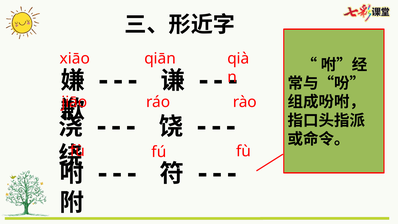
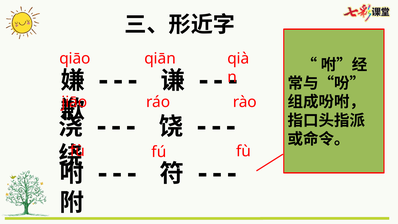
xiāo: xiāo -> qiāo (75, 58)
